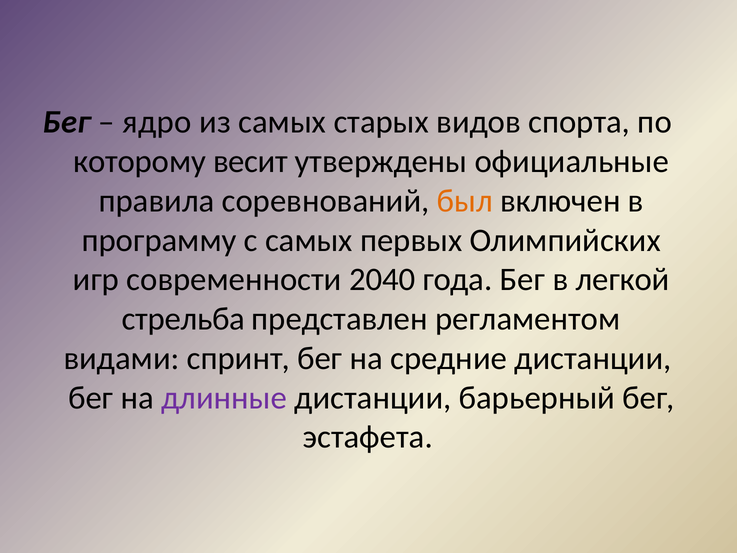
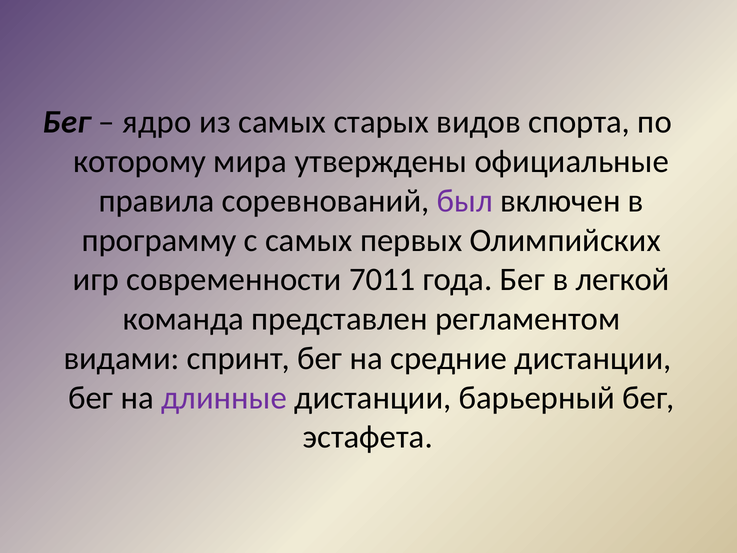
весит: весит -> мира (250, 161)
был colour: orange -> purple (465, 201)
2040: 2040 -> 7011 (382, 279)
стрельба: стрельба -> команда (183, 319)
